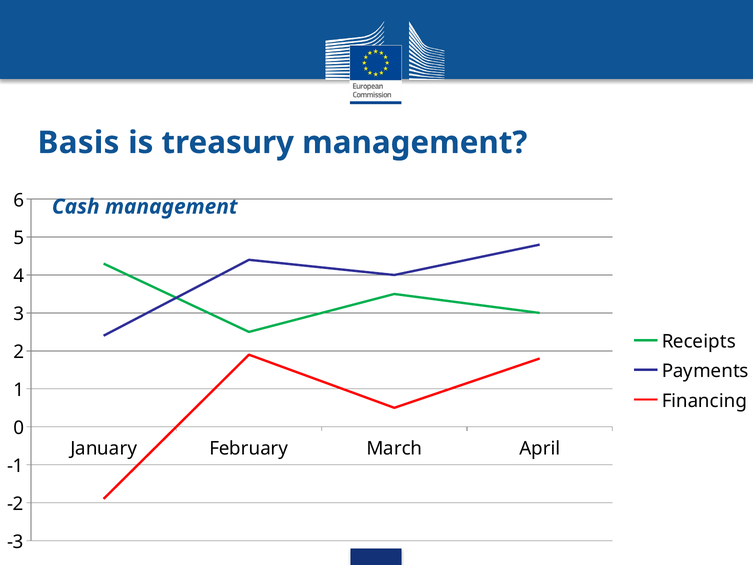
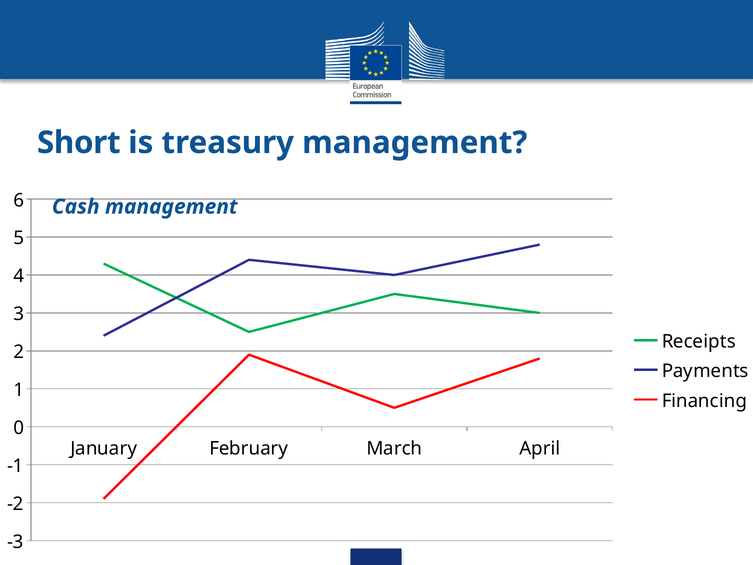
Basis: Basis -> Short (79, 143)
